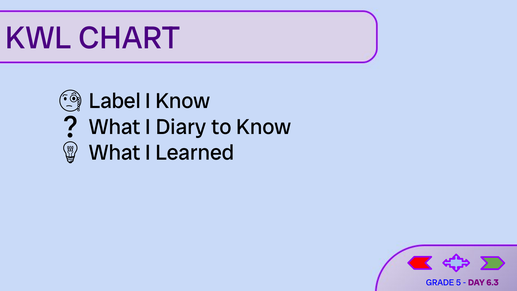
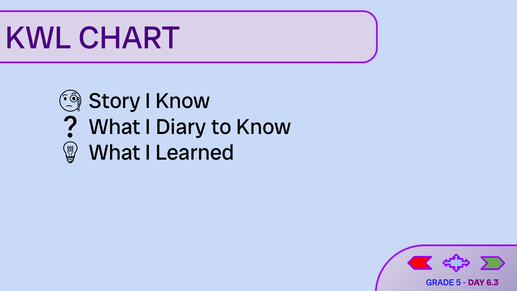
Label: Label -> Story (115, 101)
